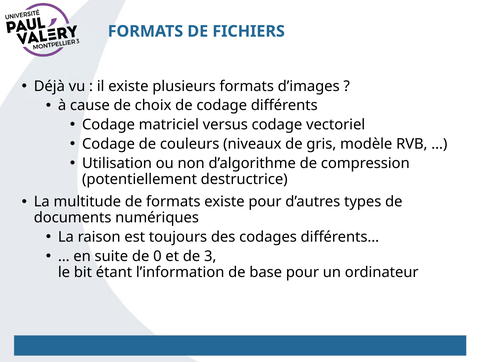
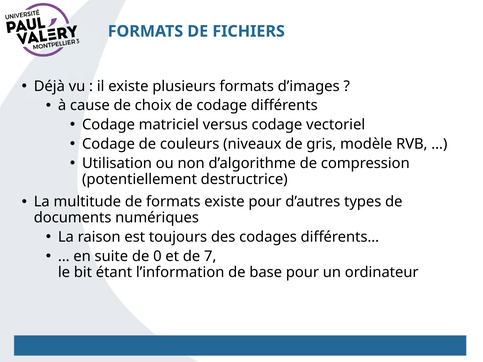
3: 3 -> 7 (210, 256)
